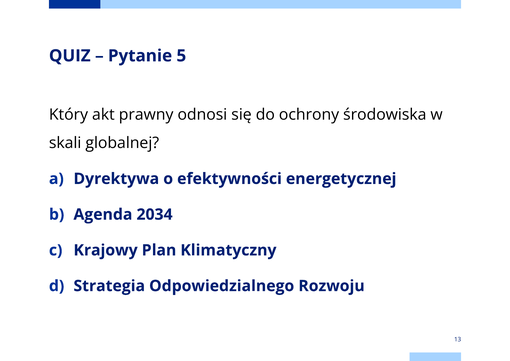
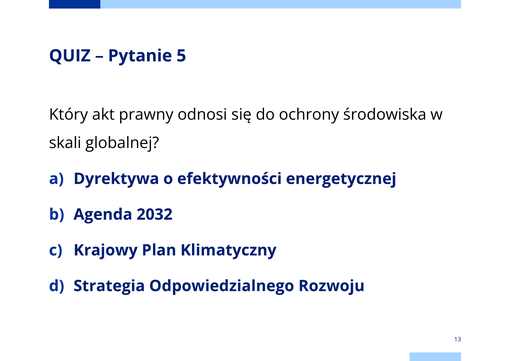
2034: 2034 -> 2032 (155, 214)
